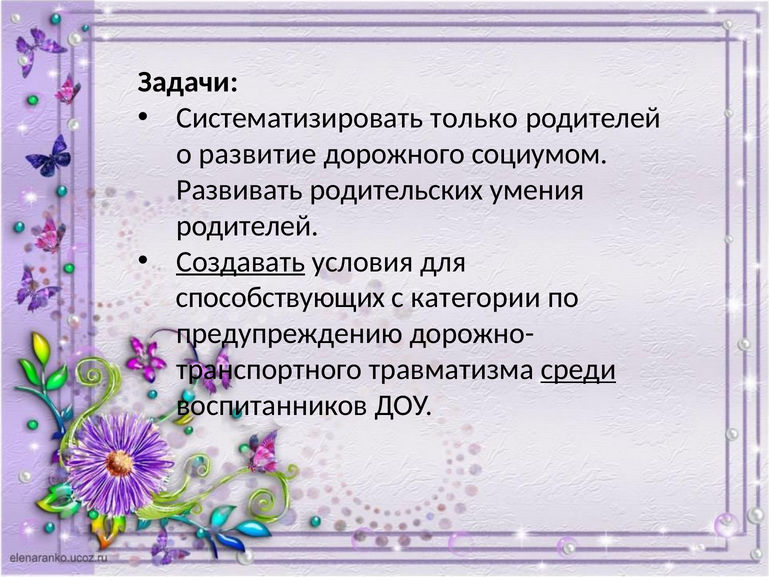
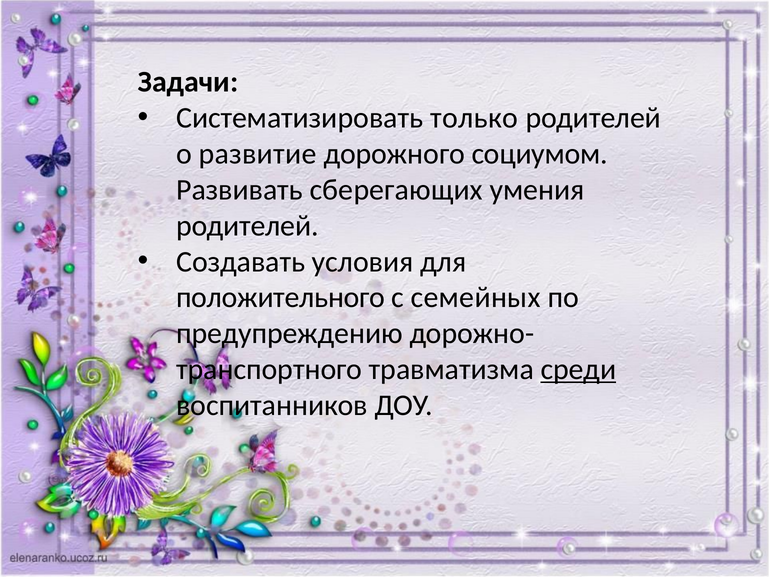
родительских: родительских -> сберегающих (396, 190)
Создавать underline: present -> none (241, 262)
способствующих: способствующих -> положительного (281, 297)
категории: категории -> семейных (476, 297)
